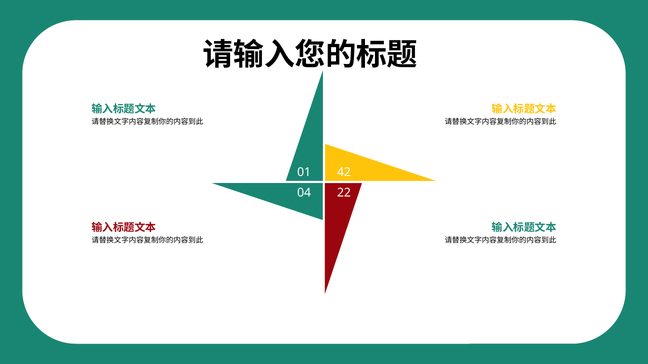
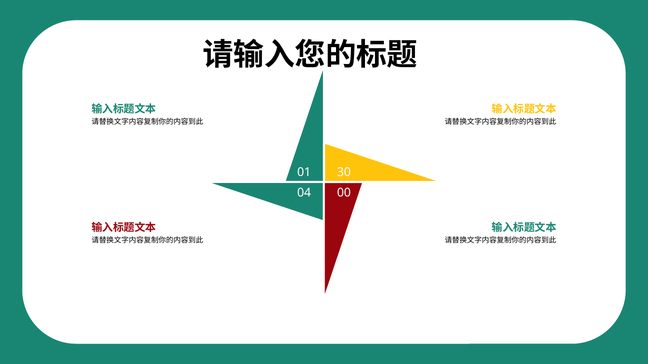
42: 42 -> 30 (344, 173)
22: 22 -> 00 (344, 193)
